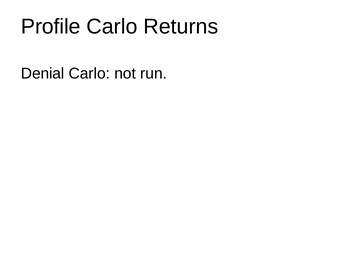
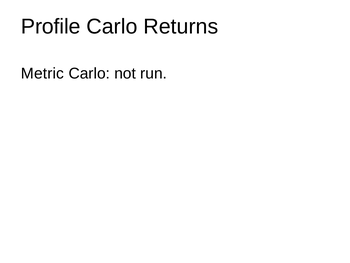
Denial: Denial -> Metric (42, 73)
